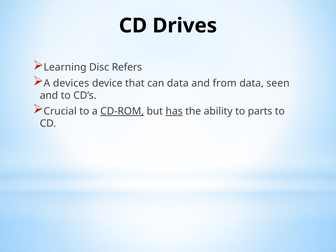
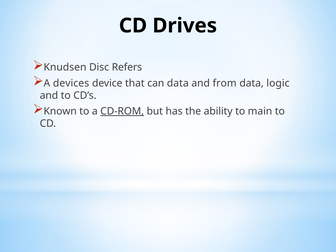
Learning: Learning -> Knudsen (65, 67)
seen: seen -> logic (278, 83)
Crucial: Crucial -> Known (60, 111)
has underline: present -> none (174, 111)
parts: parts -> main (260, 111)
